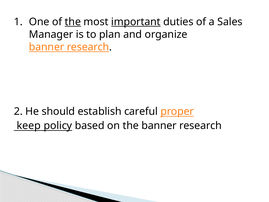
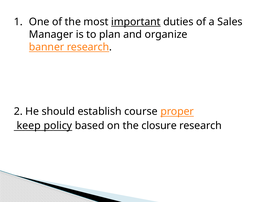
the underline: present -> none (73, 22)
careful: careful -> course (141, 111)
the banner: banner -> closure (159, 126)
